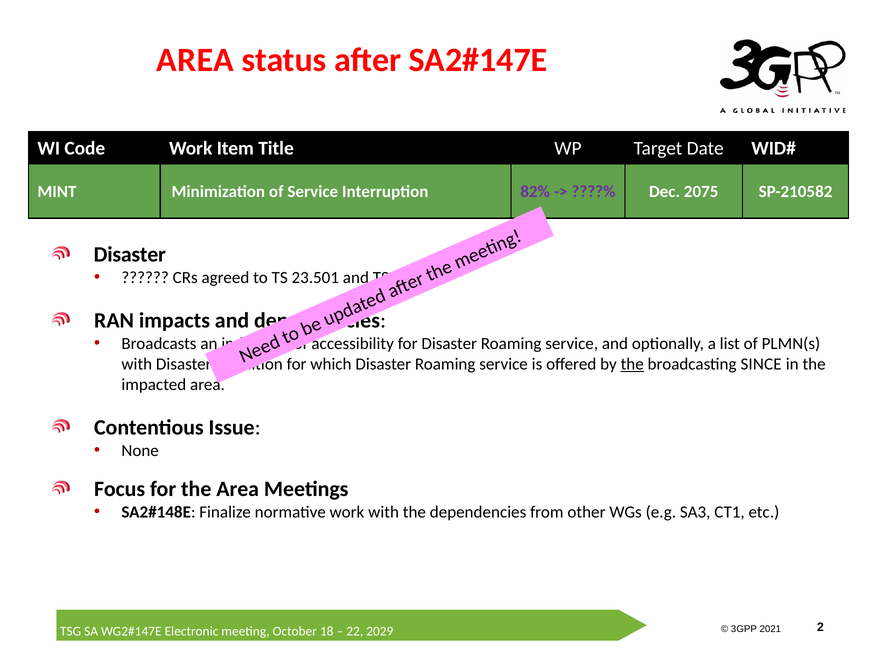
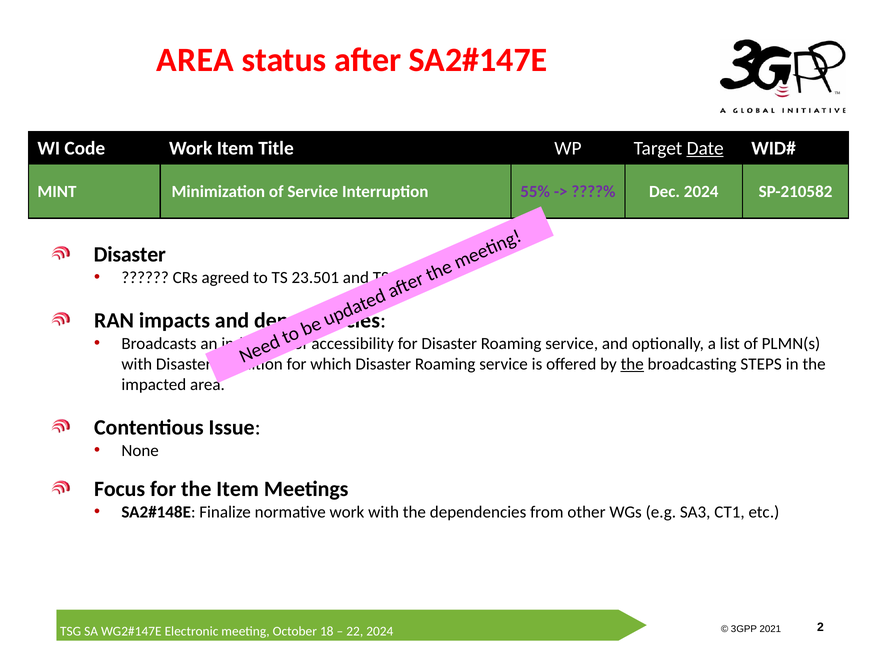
Date underline: none -> present (705, 148)
82%: 82% -> 55% (535, 191)
Dec 2075: 2075 -> 2024 (701, 191)
SINCE: SINCE -> STEPS (761, 364)
the Area: Area -> Item (238, 489)
2029: 2029 -> 2024 (380, 632)
